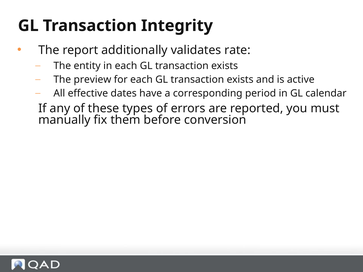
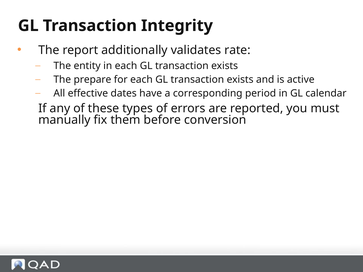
preview: preview -> prepare (92, 80)
